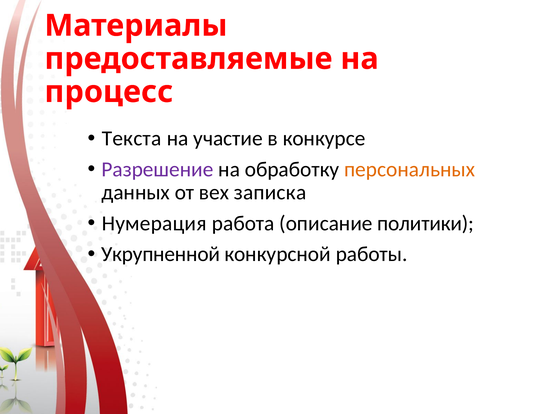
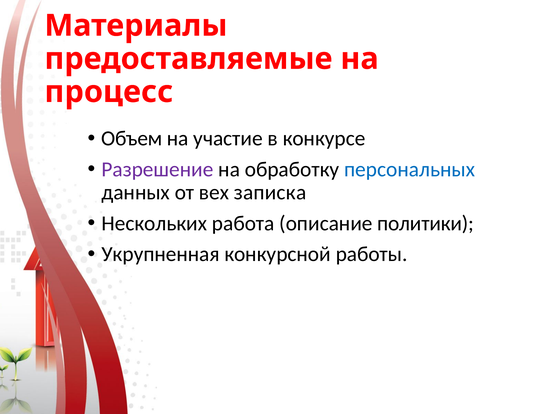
Текста: Текста -> Объем (132, 138)
персональных colour: orange -> blue (410, 169)
Нумерация: Нумерация -> Нескольких (154, 223)
Укрупненной: Укрупненной -> Укрупненная (161, 254)
